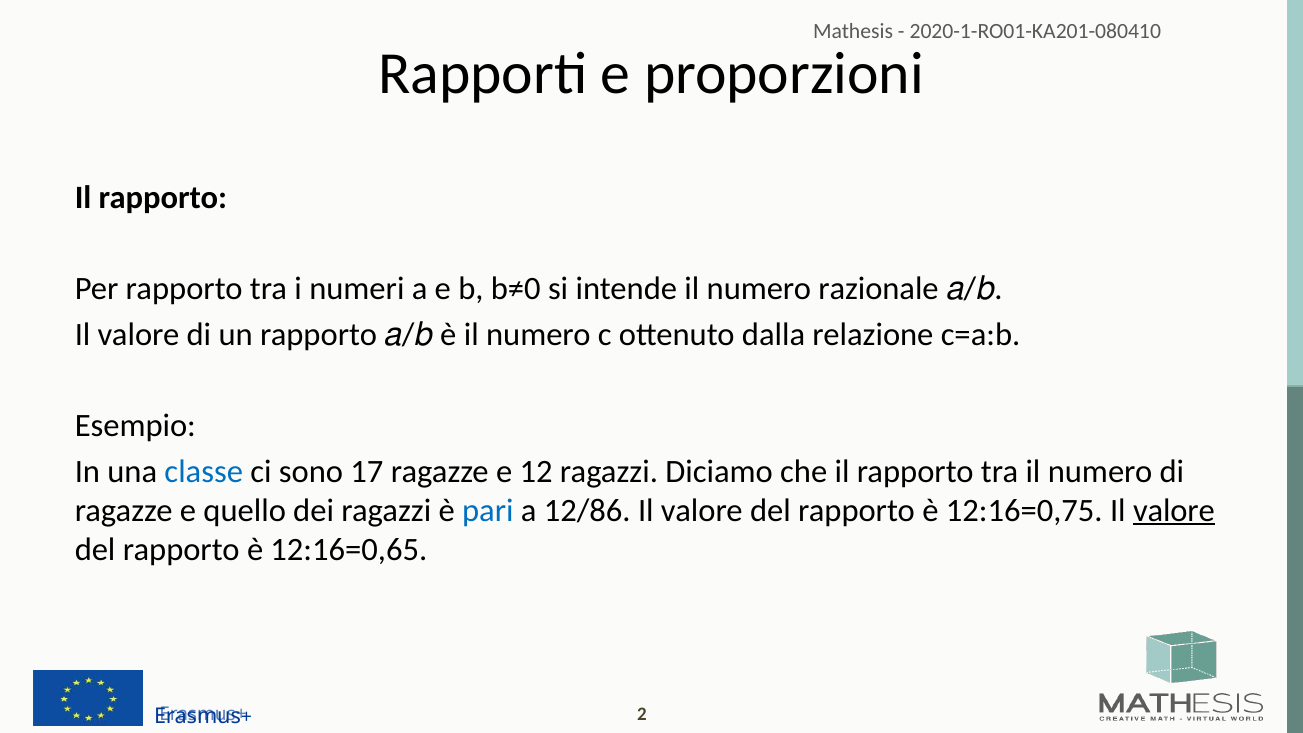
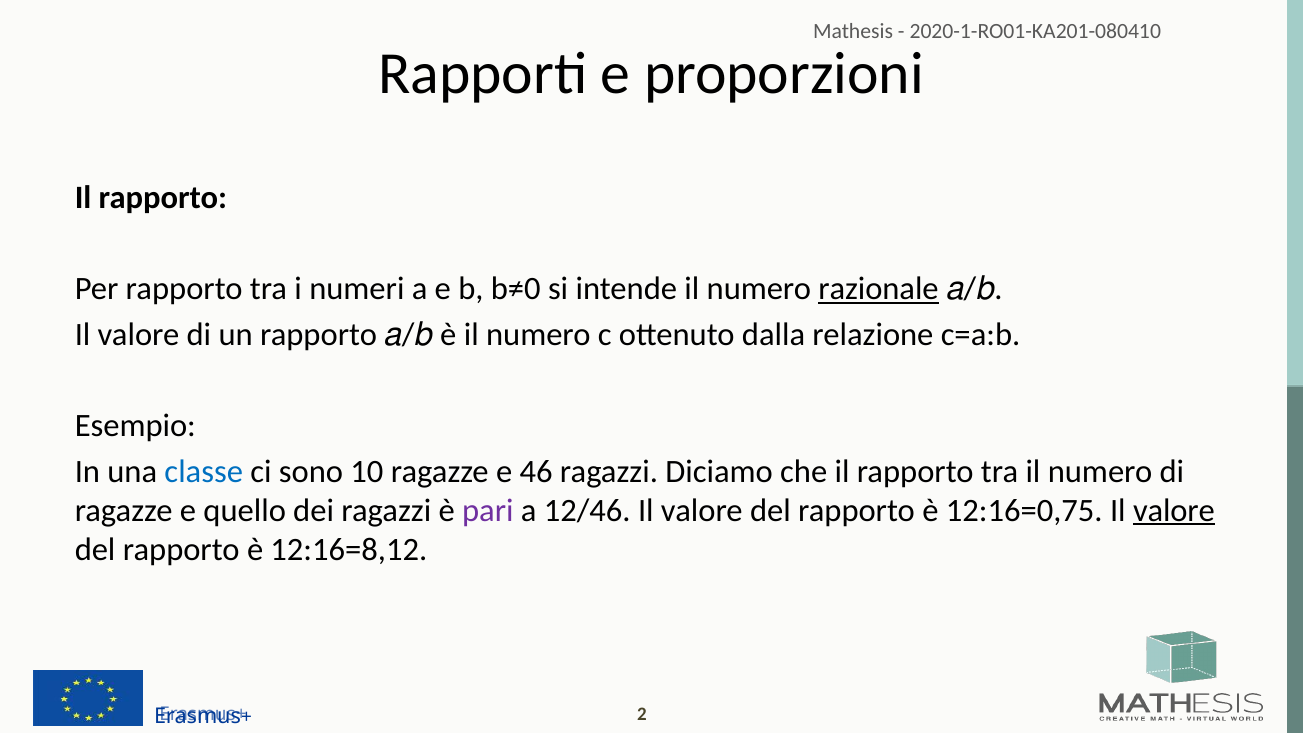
razionale underline: none -> present (878, 289)
17: 17 -> 10 (367, 471)
12: 12 -> 46 (536, 471)
pari colour: blue -> purple (488, 510)
12/86: 12/86 -> 12/46 (587, 510)
12:16=0,65: 12:16=0,65 -> 12:16=8,12 (349, 549)
